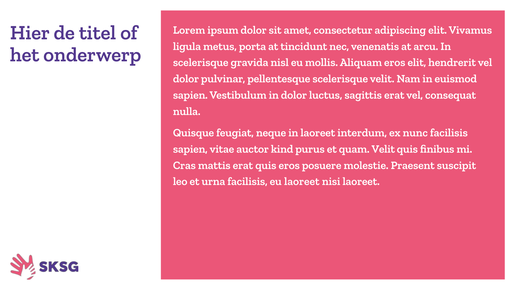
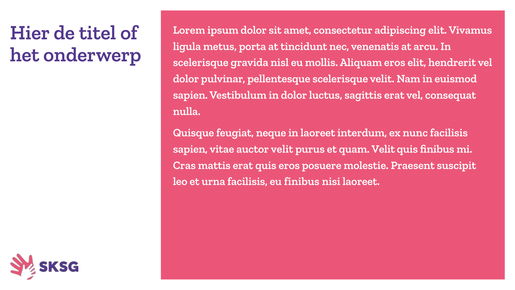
auctor kind: kind -> velit (282, 149)
eu laoreet: laoreet -> finibus (302, 181)
